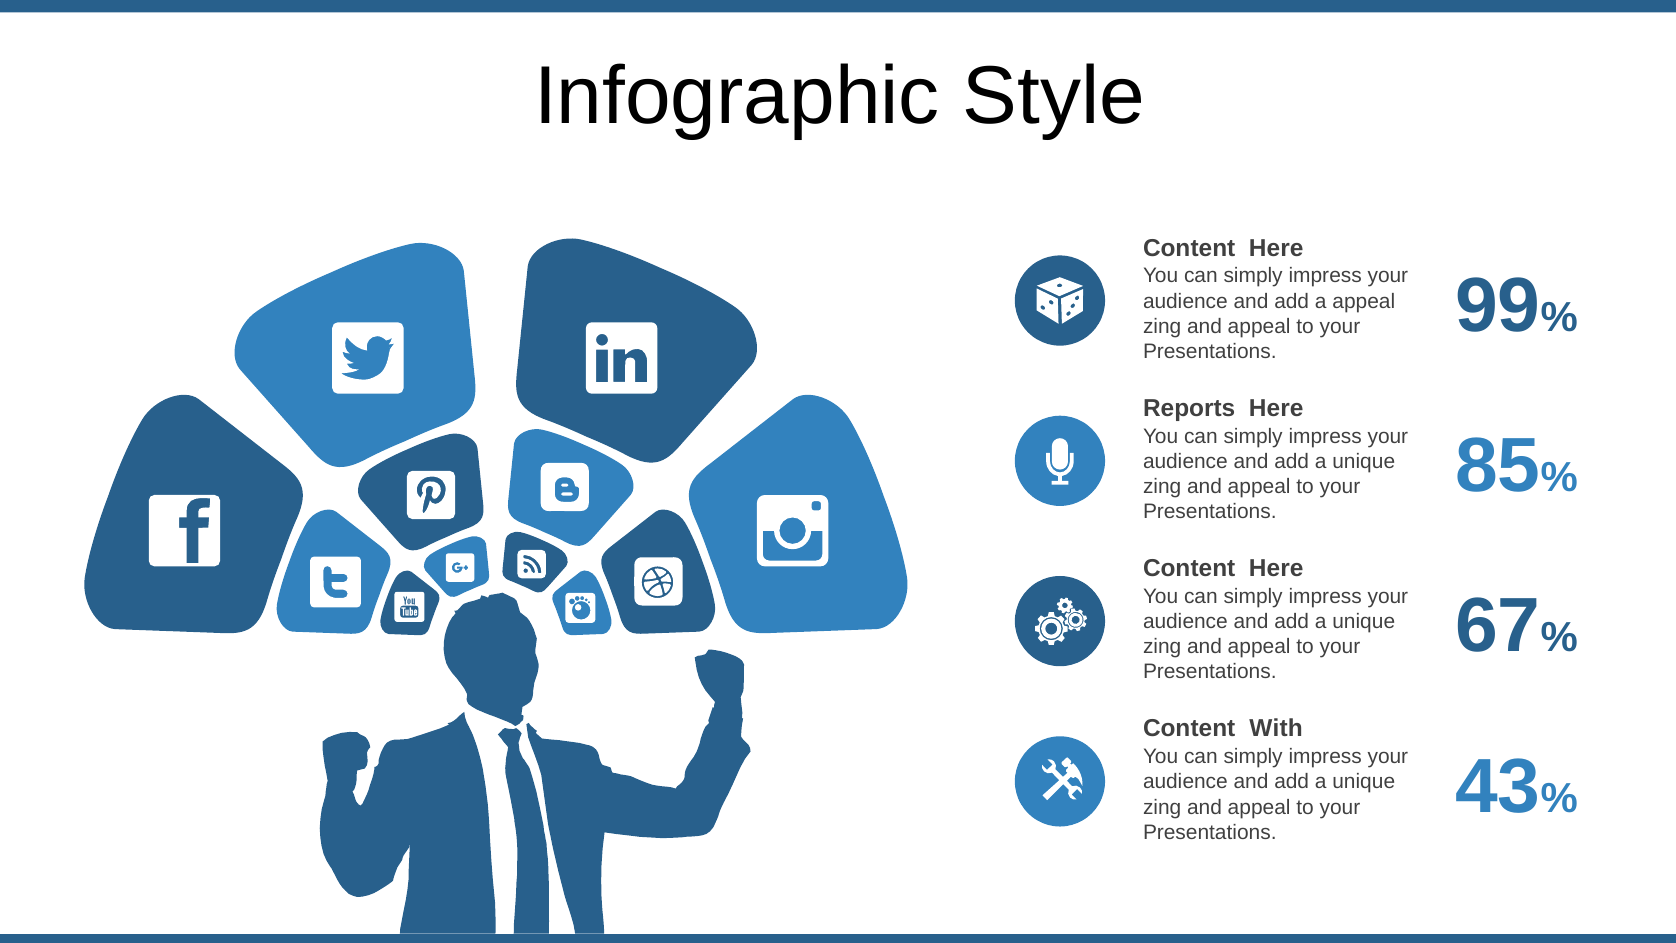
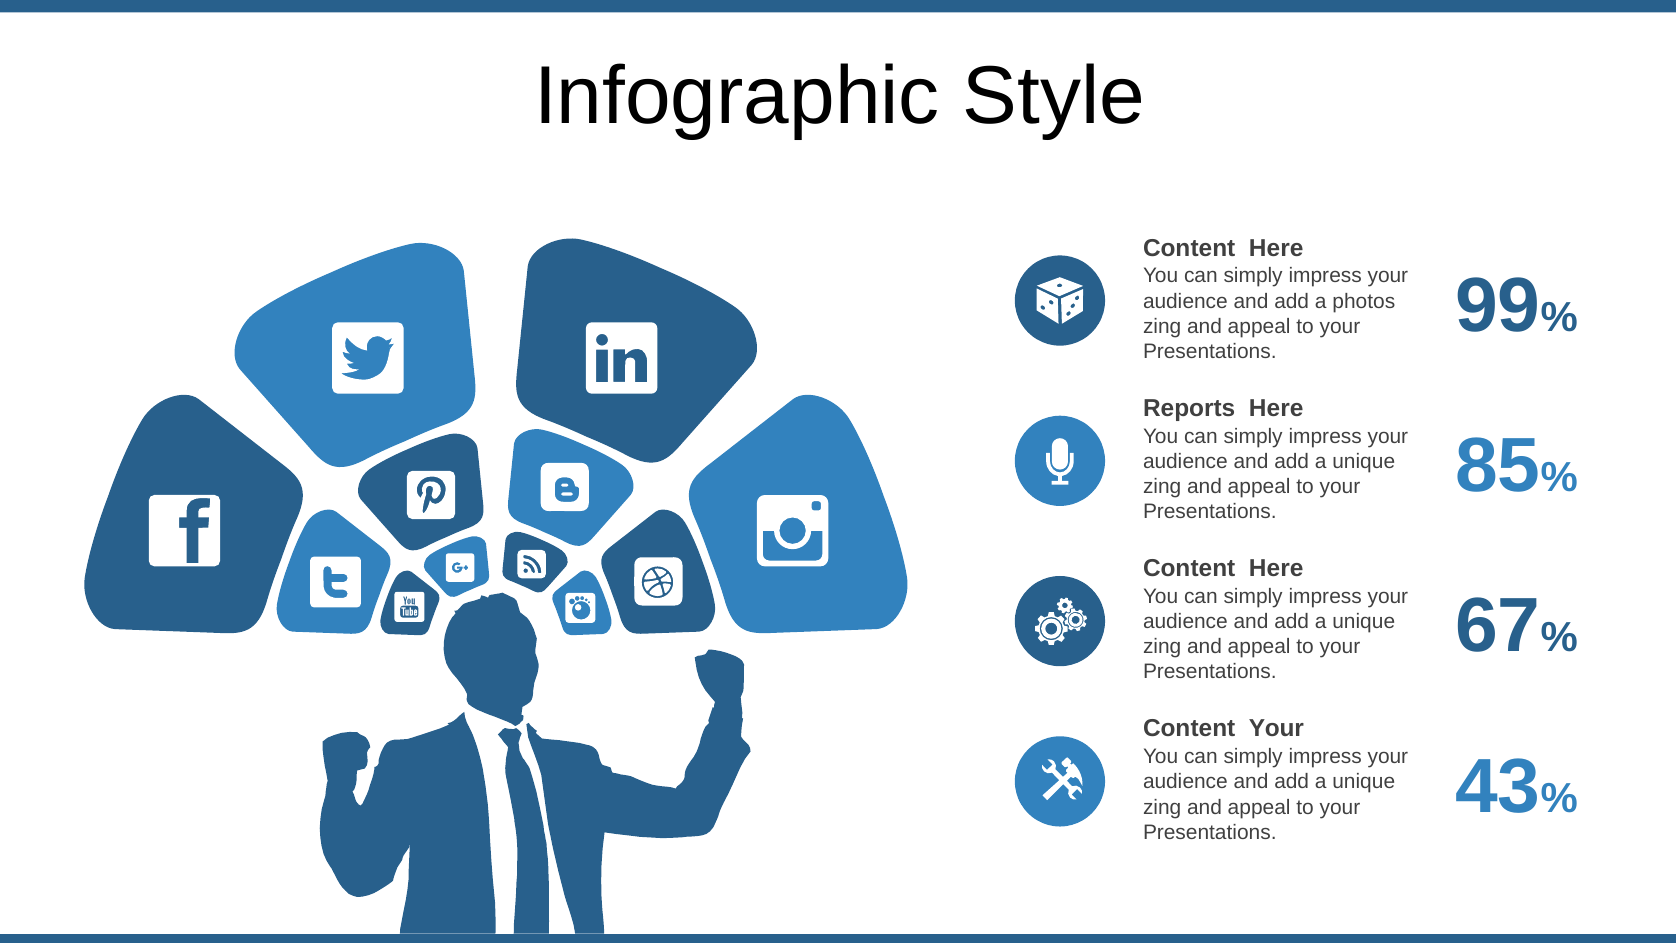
a appeal: appeal -> photos (1364, 301)
Content With: With -> Your (1276, 729)
